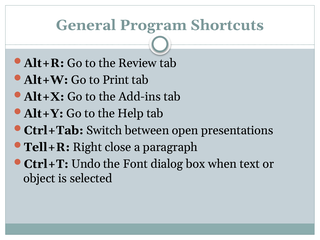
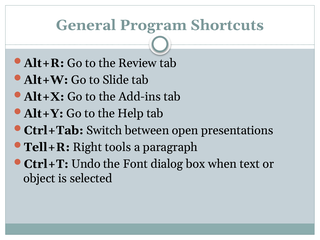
Print: Print -> Slide (116, 80)
close: close -> tools (118, 147)
